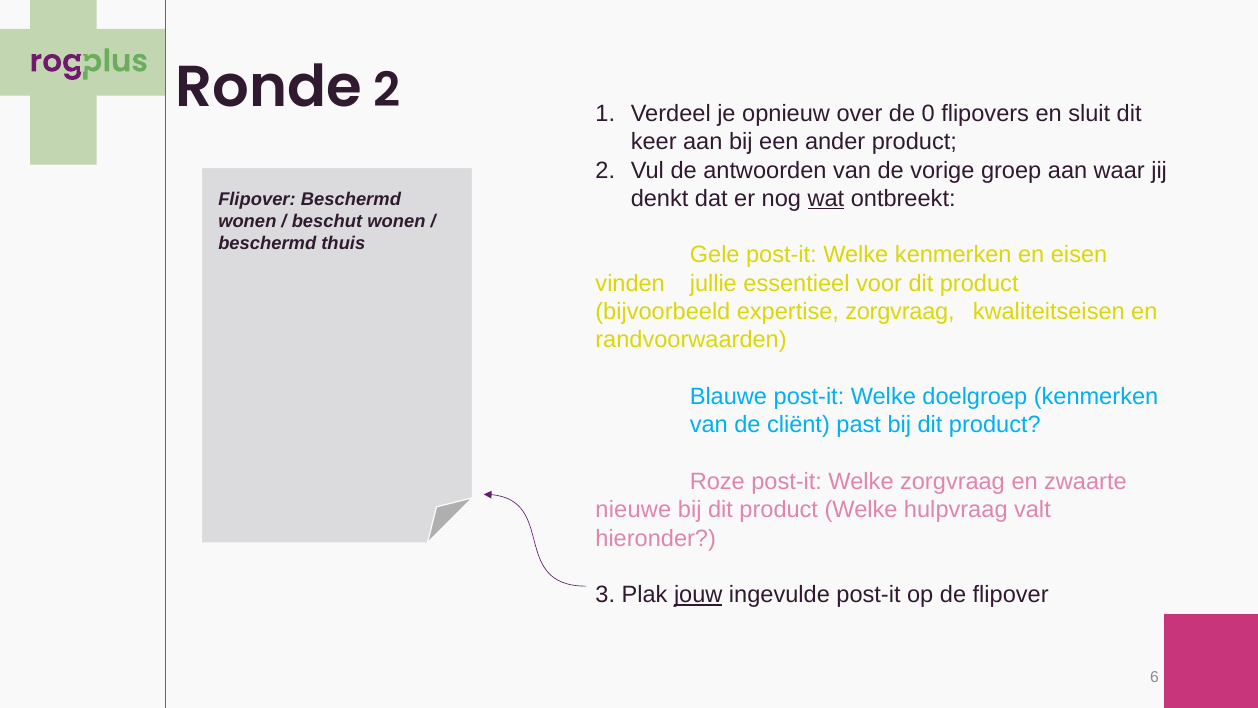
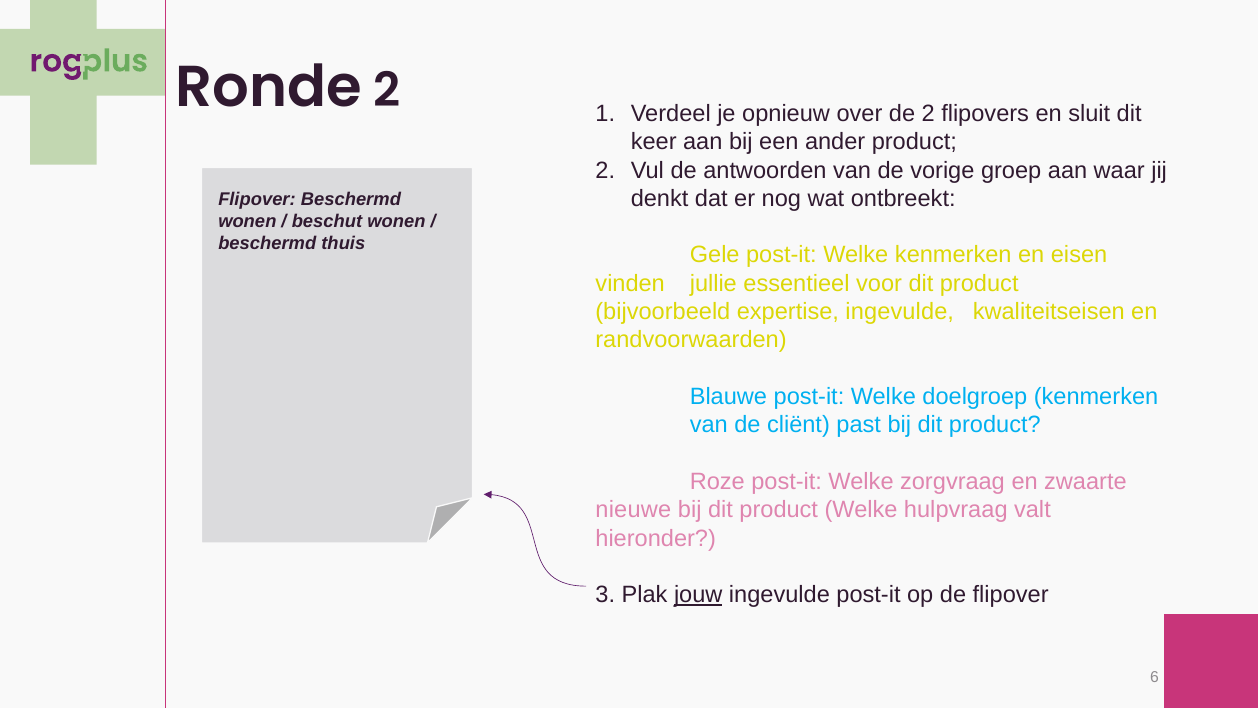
de 0: 0 -> 2 (928, 114)
wat underline: present -> none (826, 198)
expertise zorgvraag: zorgvraag -> ingevulde (900, 312)
